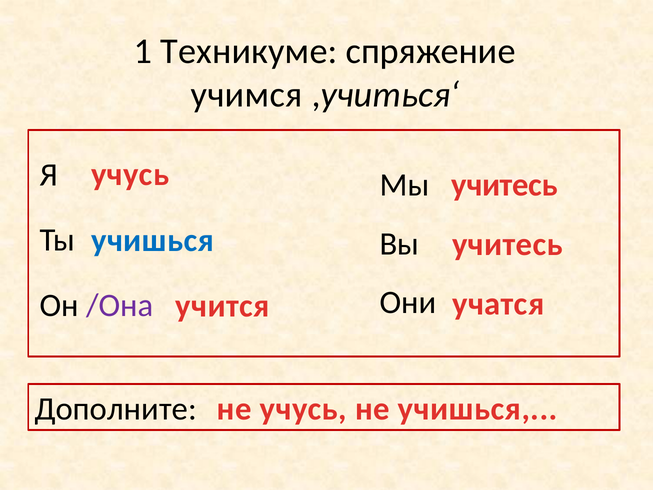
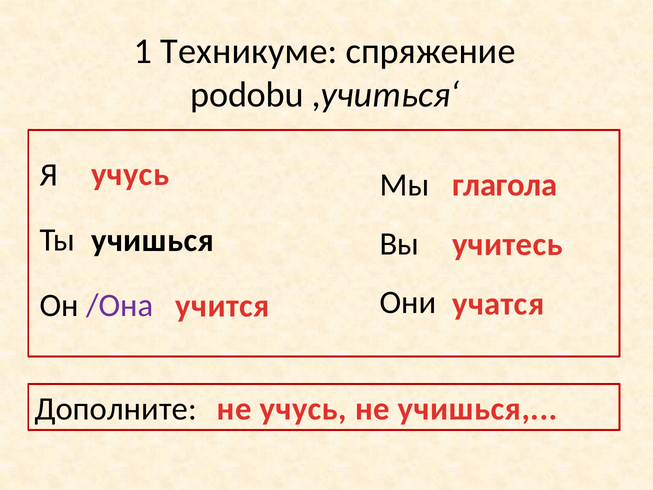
учимся: учимся -> podobu (247, 95)
учитесь: учитесь -> глагола (505, 185)
учишься colour: blue -> black (153, 240)
